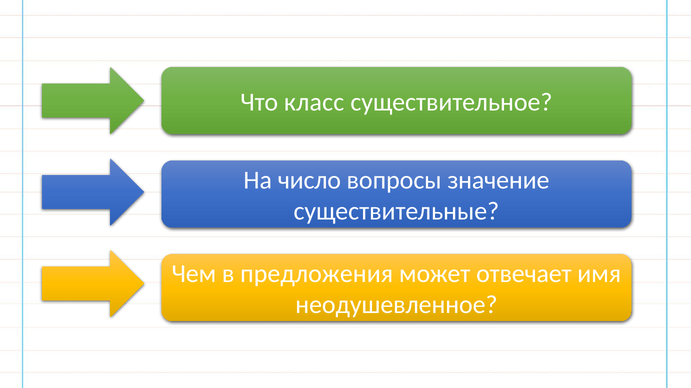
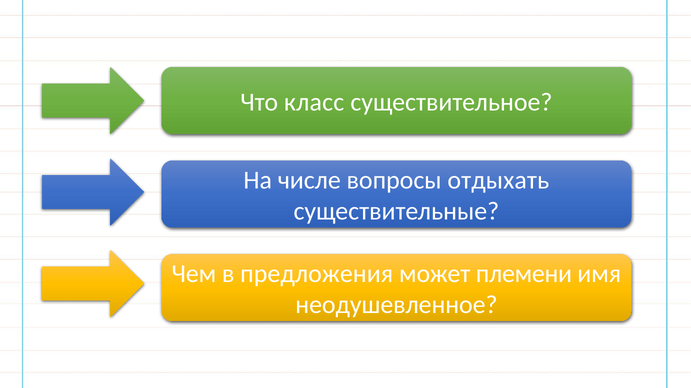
число: число -> числе (309, 181)
значение: значение -> отдыхать (498, 181)
отвечает: отвечает -> племени (524, 274)
